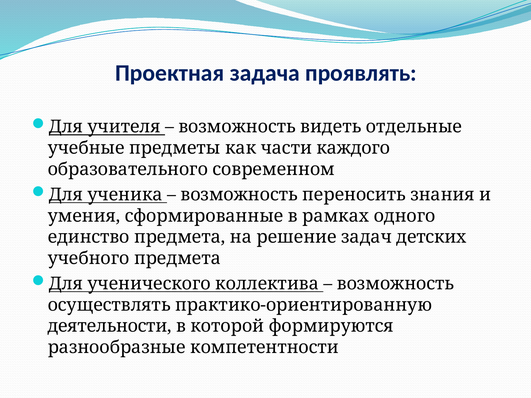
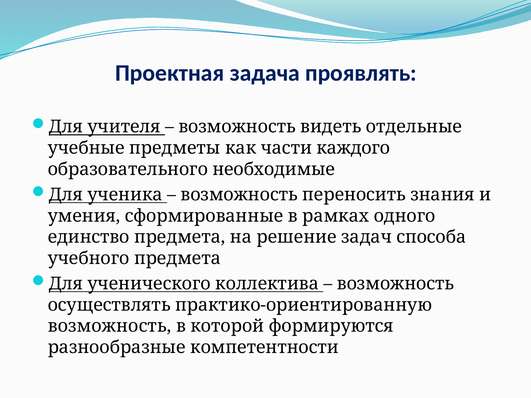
современном: современном -> необходимые (274, 169)
детских: детских -> способа (431, 237)
деятельности: деятельности -> возможность (109, 326)
